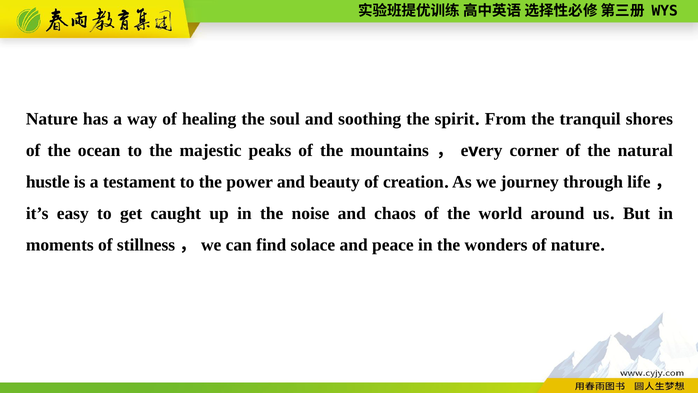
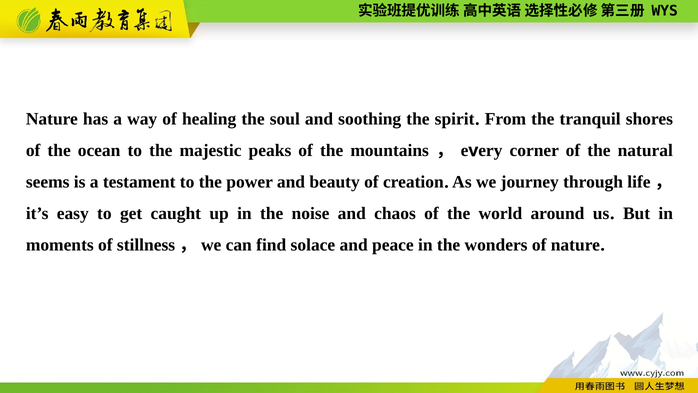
hustle: hustle -> seems (48, 182)
